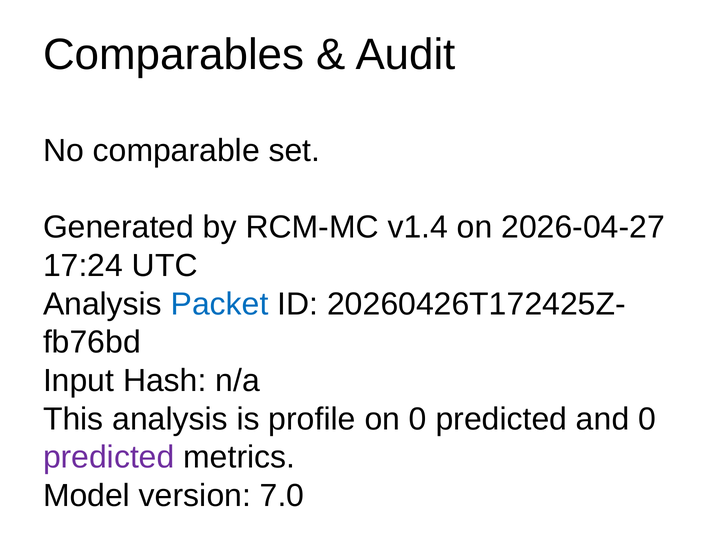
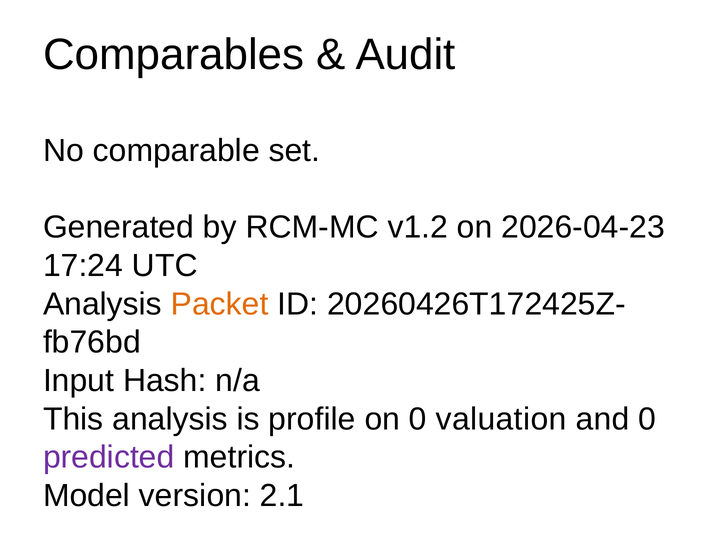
v1.4: v1.4 -> v1.2 (418, 227)
2026-04-27: 2026-04-27 -> 2026-04-23 (583, 227)
Packet colour: blue -> orange (220, 304)
on 0 predicted: predicted -> valuation (501, 419)
7.0: 7.0 -> 2.1 (282, 496)
